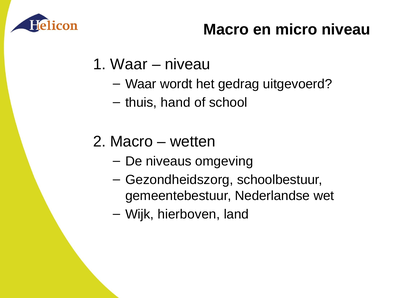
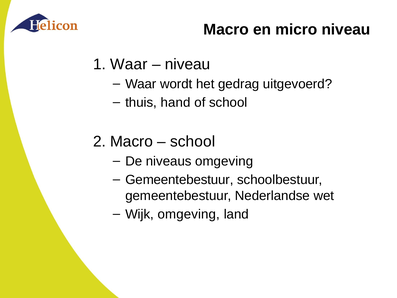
wetten: wetten -> school (193, 141)
Gezondheidszorg: Gezondheidszorg -> Gemeentebestuur (179, 180)
Wijk hierboven: hierboven -> omgeving (189, 214)
